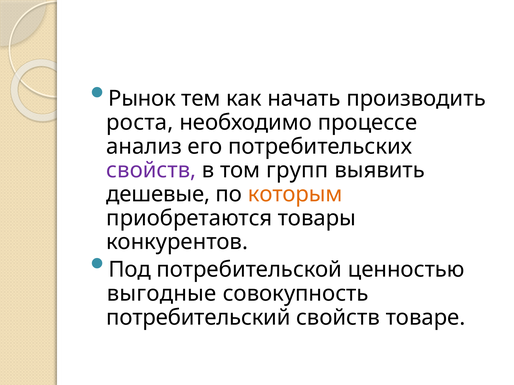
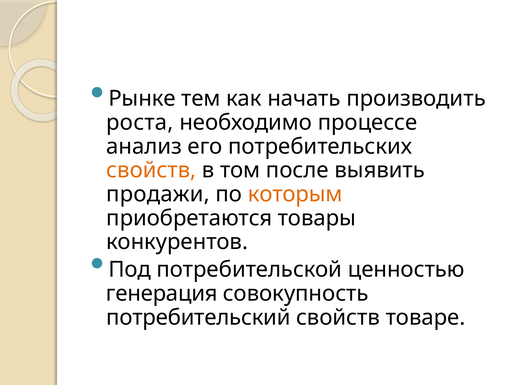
Рынок: Рынок -> Рынке (142, 99)
свойств colour: purple -> orange (151, 171)
групп: групп -> после (297, 171)
дешевые: дешевые -> продажи (158, 194)
выгодные: выгодные -> генерация (162, 294)
